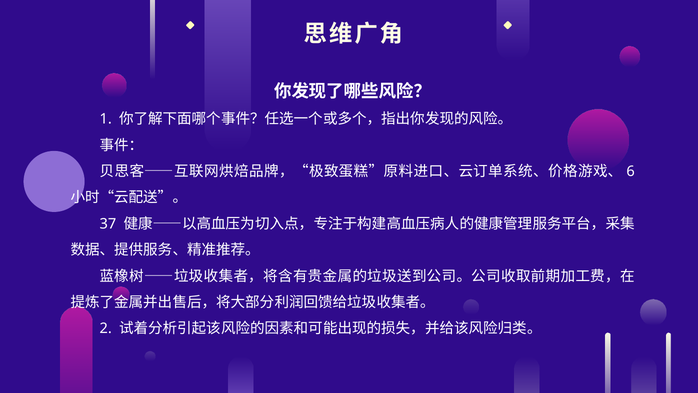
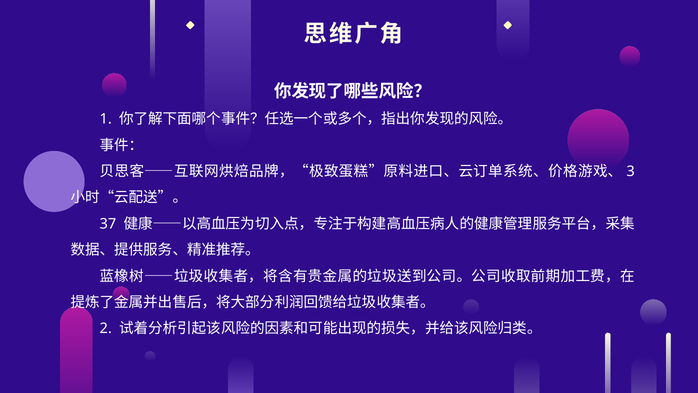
6: 6 -> 3 (631, 171)
